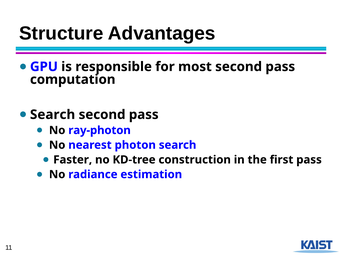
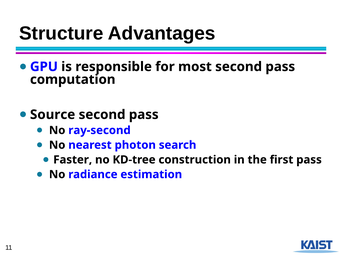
Search: Search -> Source (53, 115)
ray-photon: ray-photon -> ray-second (99, 131)
